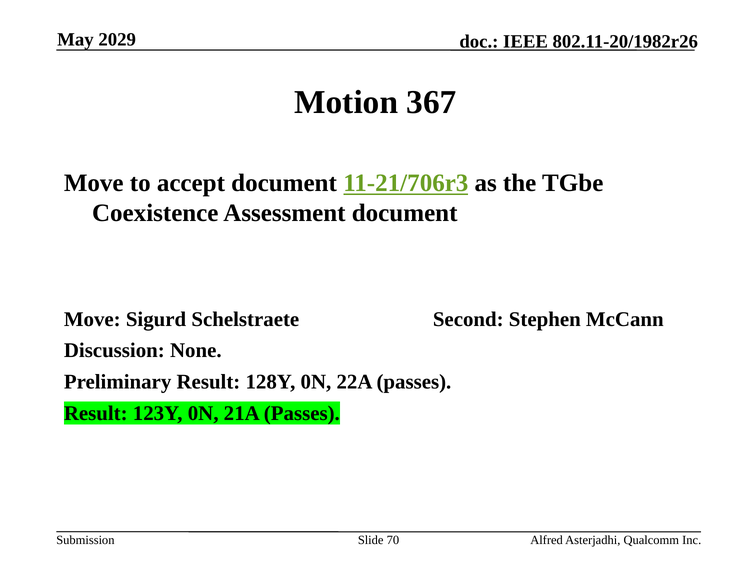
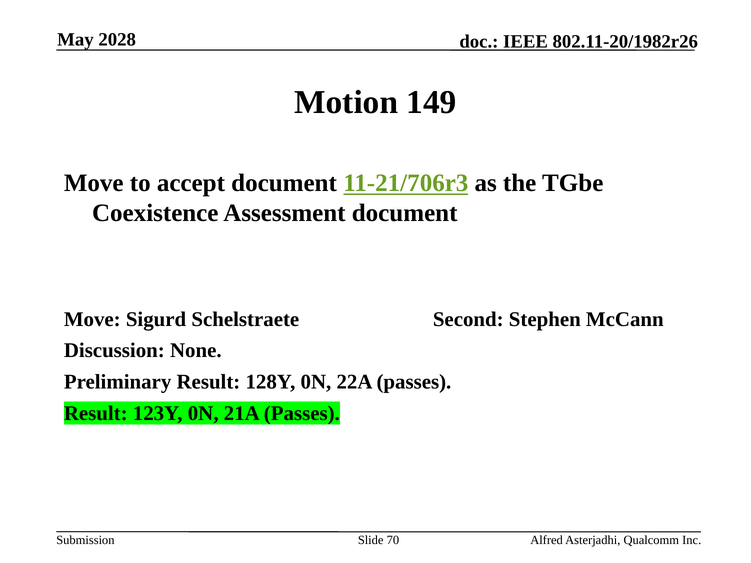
2029: 2029 -> 2028 (117, 40)
367: 367 -> 149 (431, 102)
